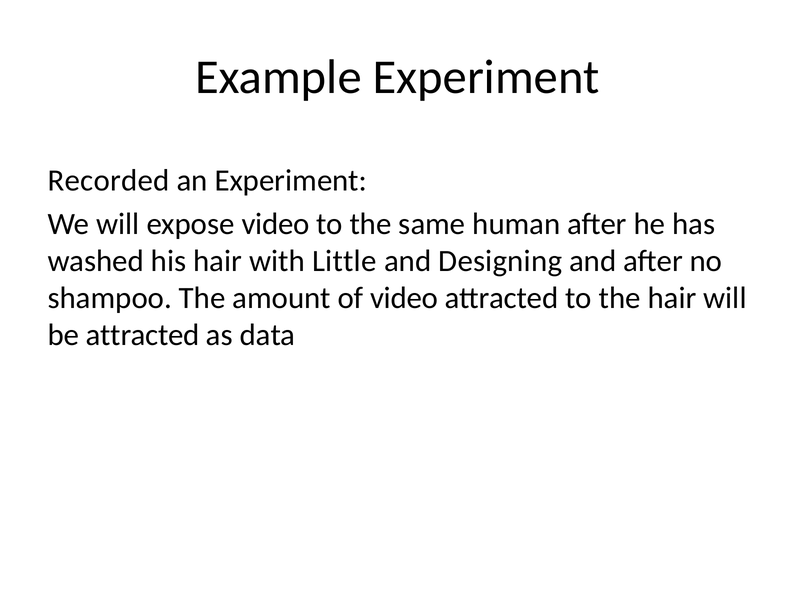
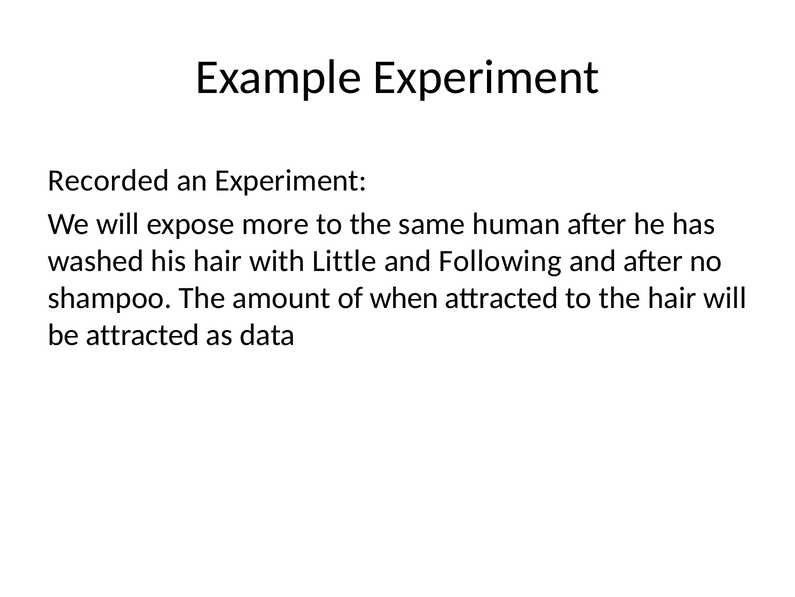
expose video: video -> more (275, 224)
Designing: Designing -> Following (500, 261)
of video: video -> when (404, 298)
